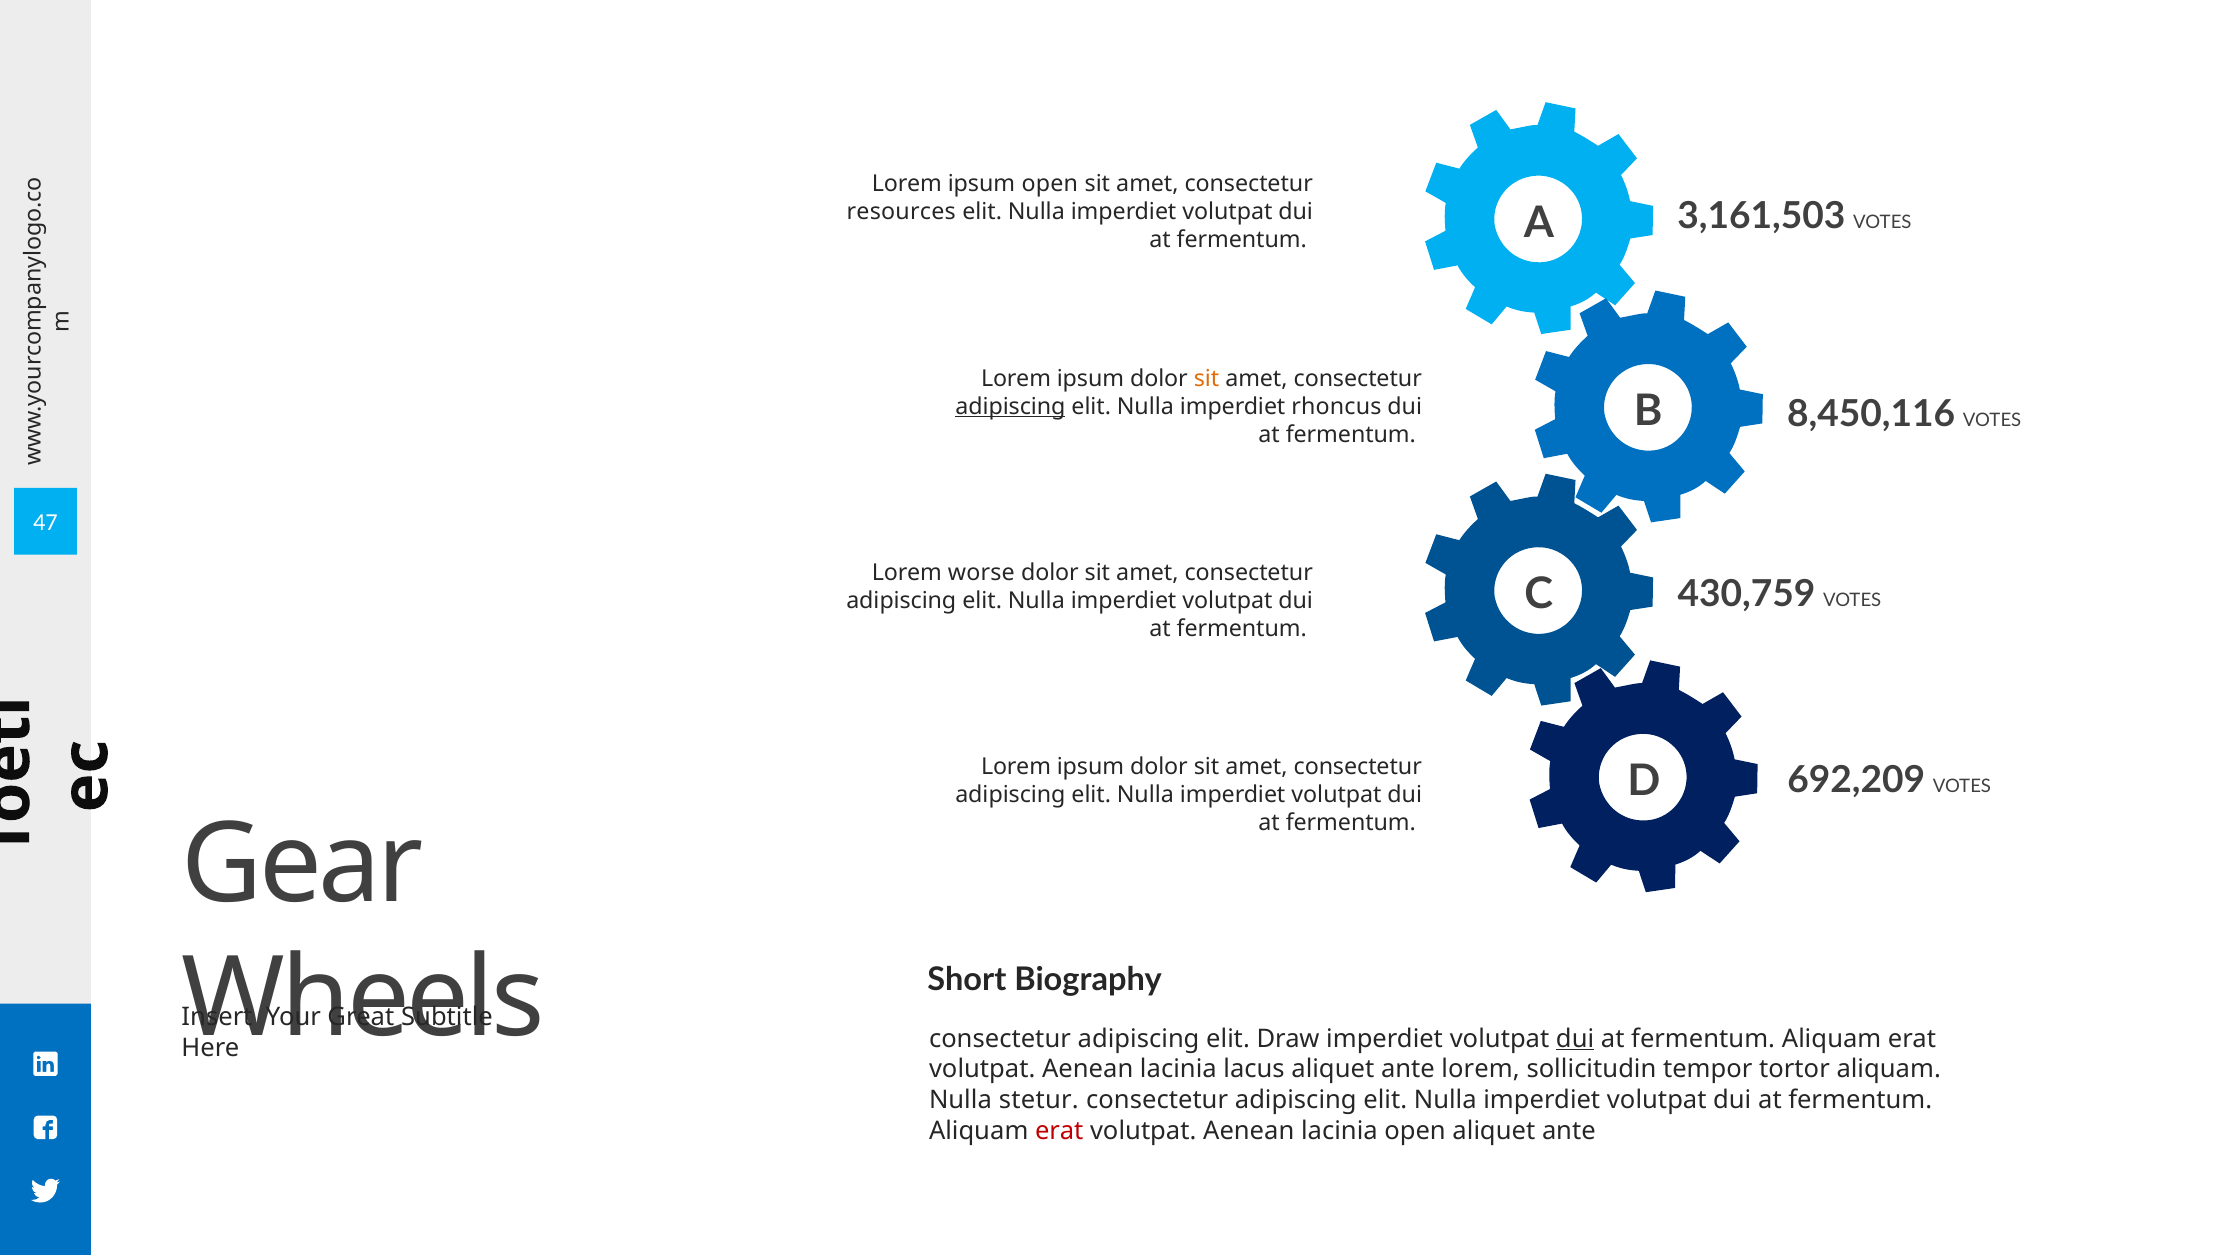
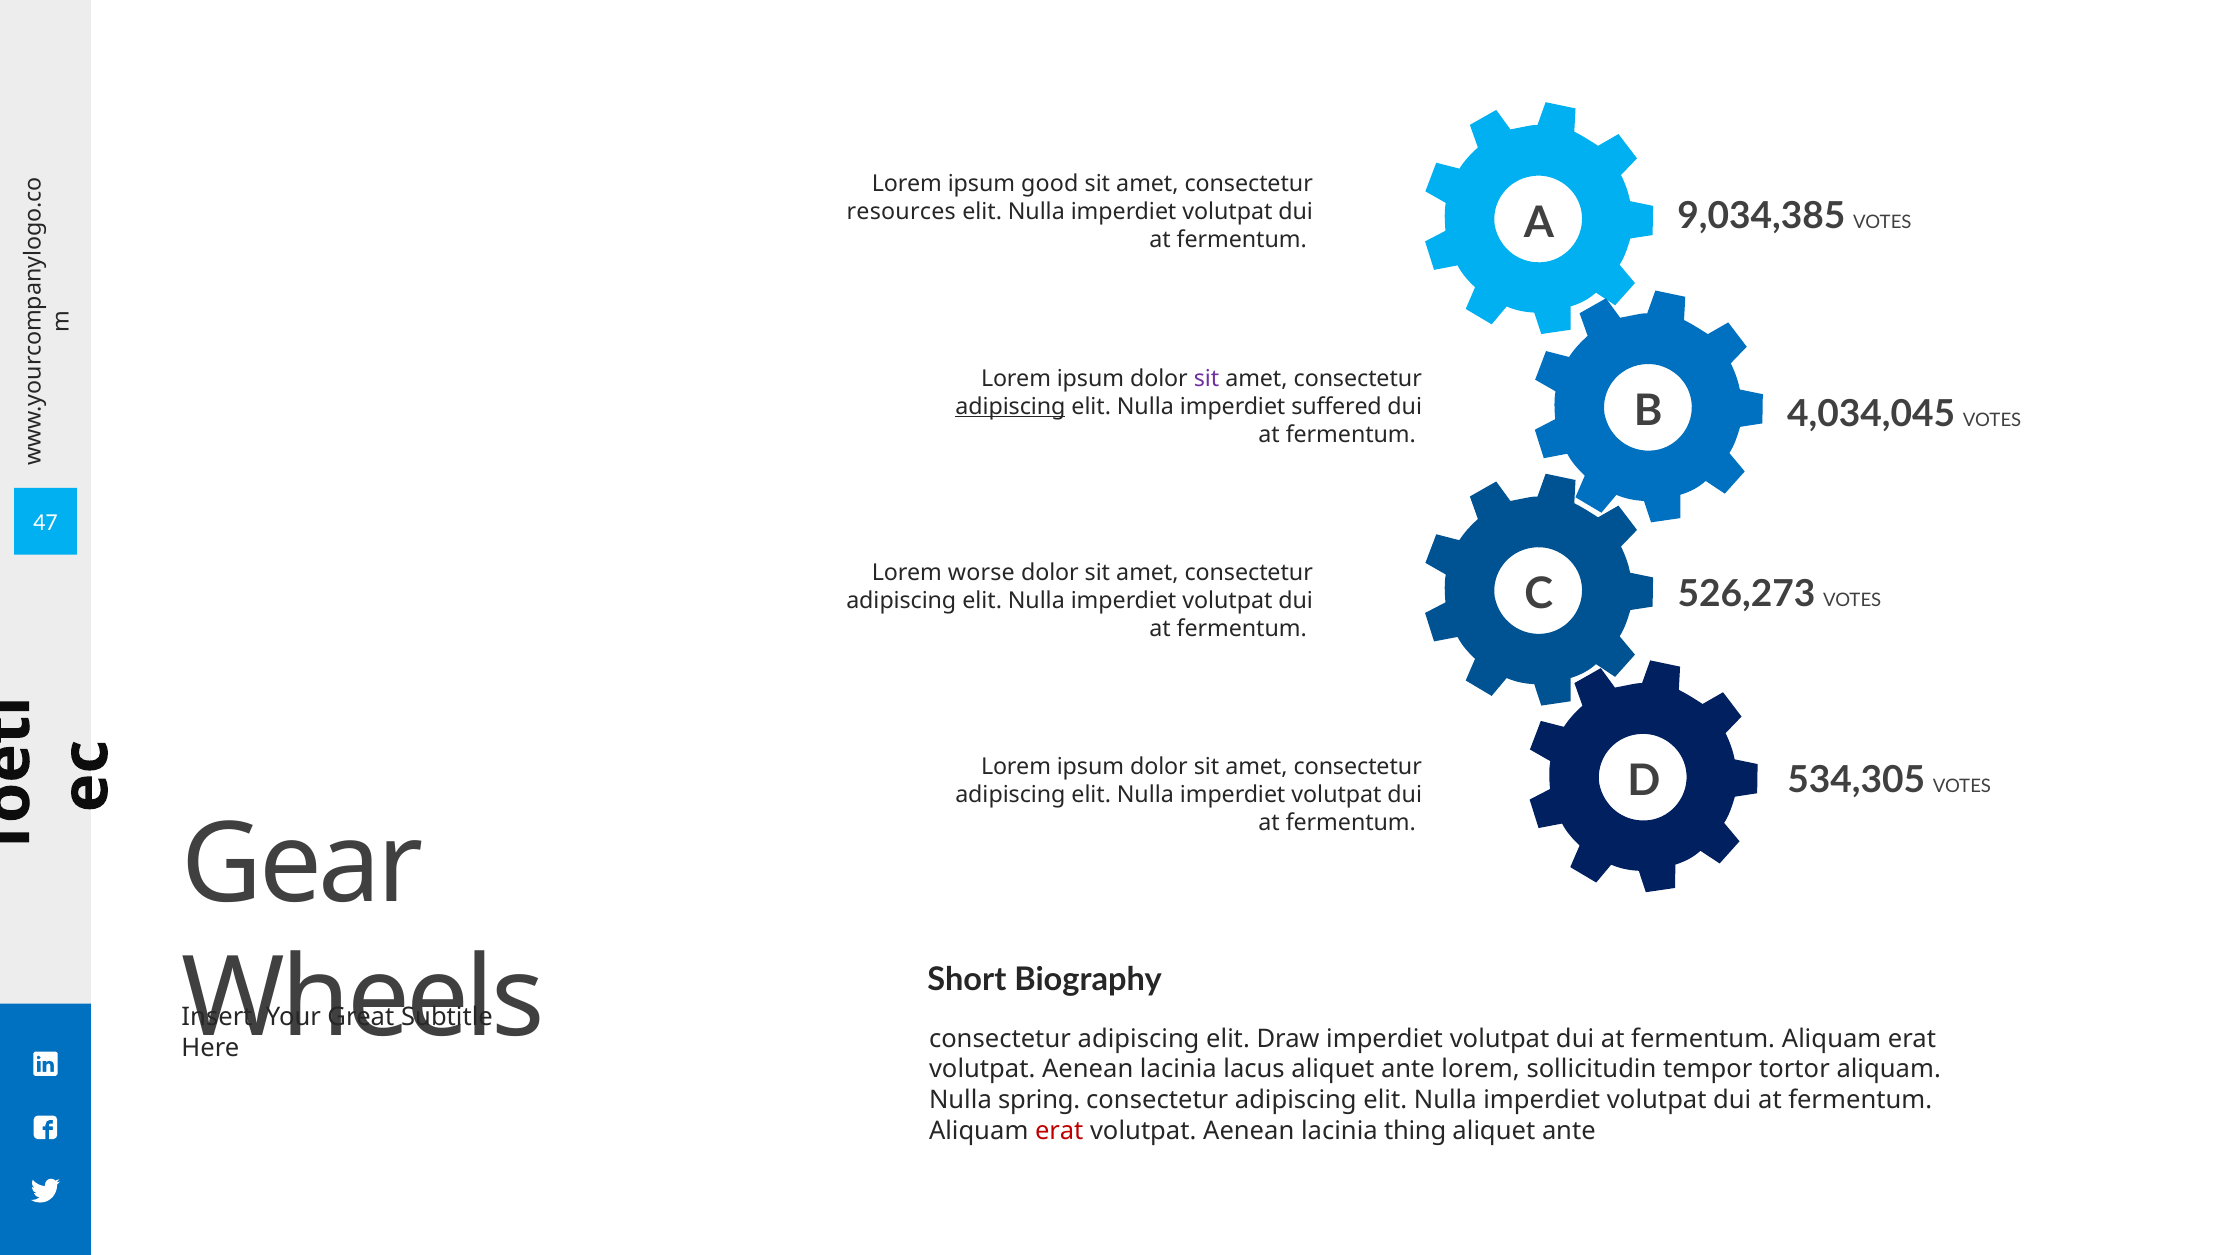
ipsum open: open -> good (1050, 184)
3,161,503: 3,161,503 -> 9,034,385 (1761, 217)
sit colour: orange -> purple (1207, 379)
rhoncus: rhoncus -> suffered (1337, 406)
8,450,116: 8,450,116 -> 4,034,045 (1871, 414)
430,759: 430,759 -> 526,273 (1747, 594)
692,209: 692,209 -> 534,305 (1856, 780)
dui underline: present -> none (1575, 1039)
stetur: stetur -> spring (1039, 1100)
lacinia open: open -> thing (1415, 1131)
